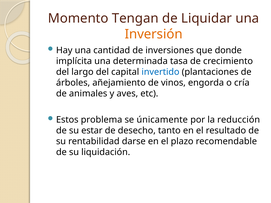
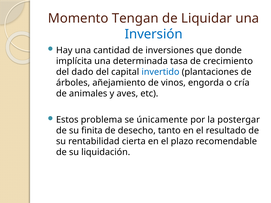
Inversión colour: orange -> blue (154, 34)
largo: largo -> dado (82, 72)
reducción: reducción -> postergar (239, 120)
estar: estar -> finita (92, 131)
darse: darse -> cierta (134, 142)
